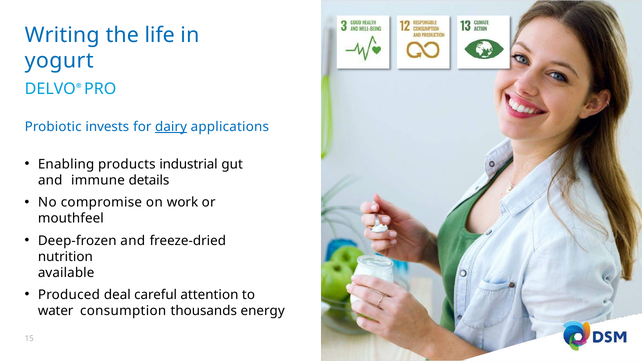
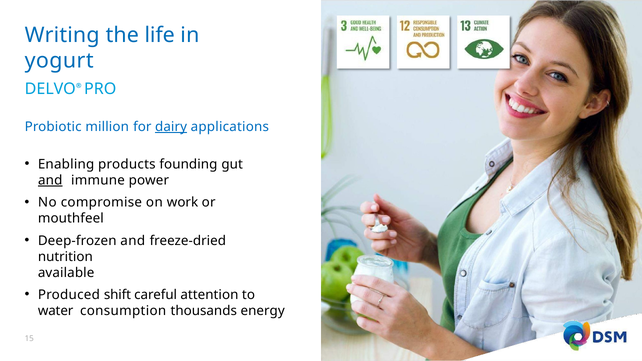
invests: invests -> million (107, 127)
industrial: industrial -> founding (188, 164)
and underline: none -> present (50, 180)
details: details -> power (149, 180)
deal: deal -> shift (117, 295)
